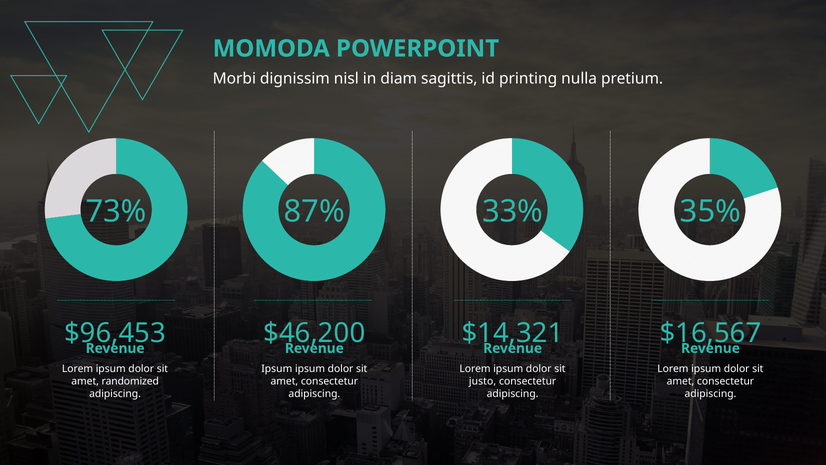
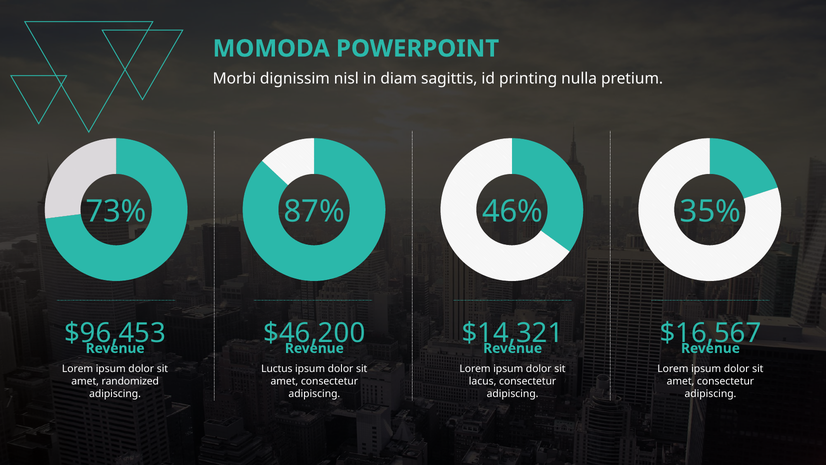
33%: 33% -> 46% (513, 212)
Ipsum: Ipsum -> Luctus (277, 369)
justo: justo -> lacus (483, 381)
